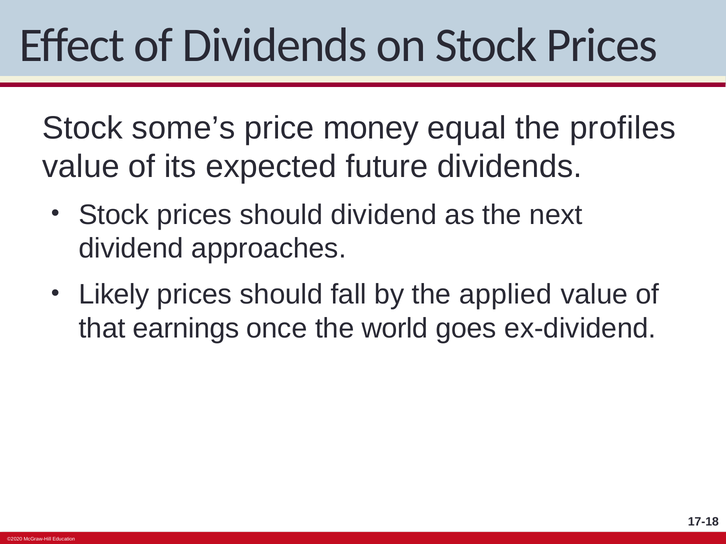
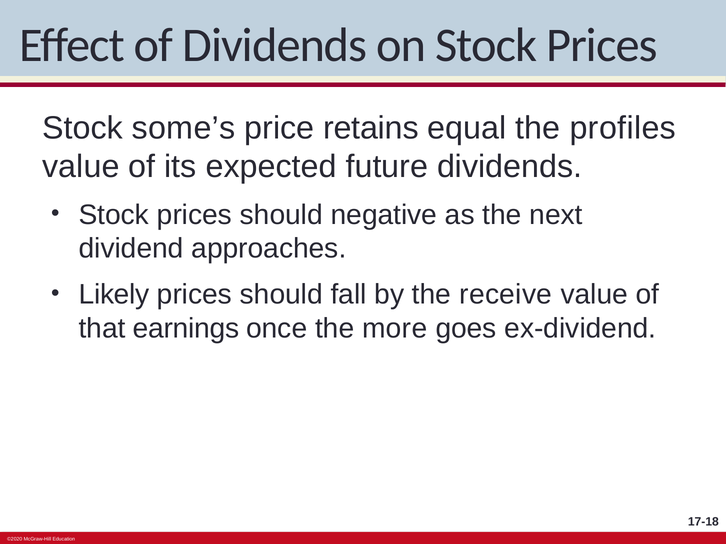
money: money -> retains (371, 128)
should dividend: dividend -> negative (384, 215)
applied: applied -> receive (506, 295)
world: world -> more (395, 329)
